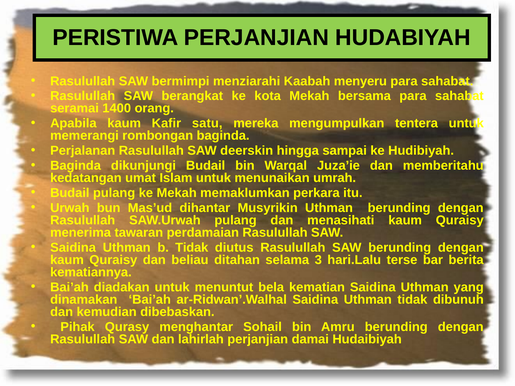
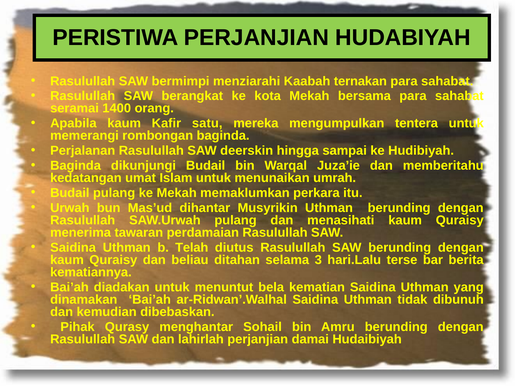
menyeru: menyeru -> ternakan (360, 81)
b Tidak: Tidak -> Telah (192, 248)
